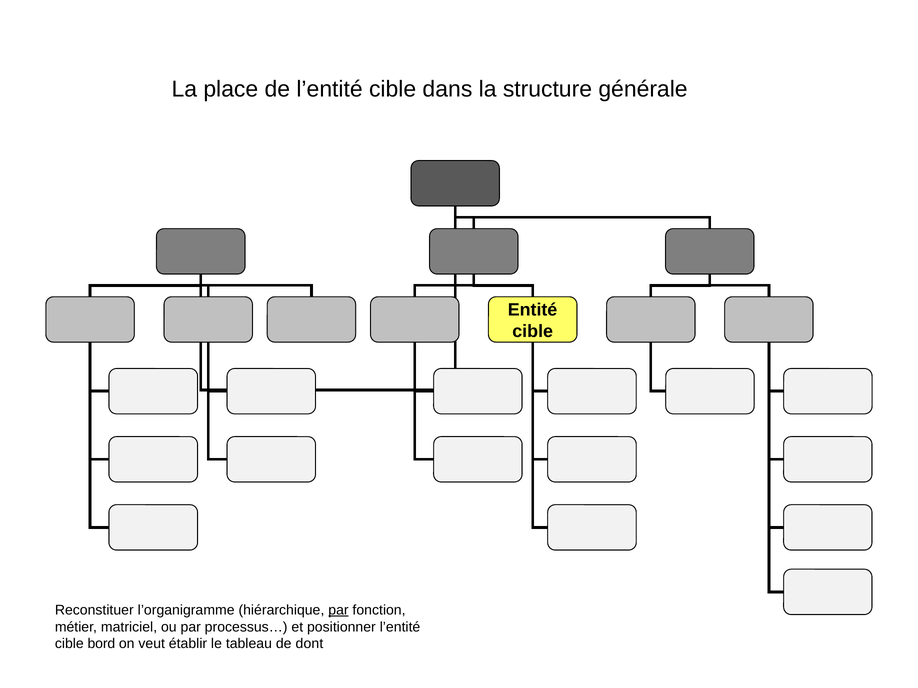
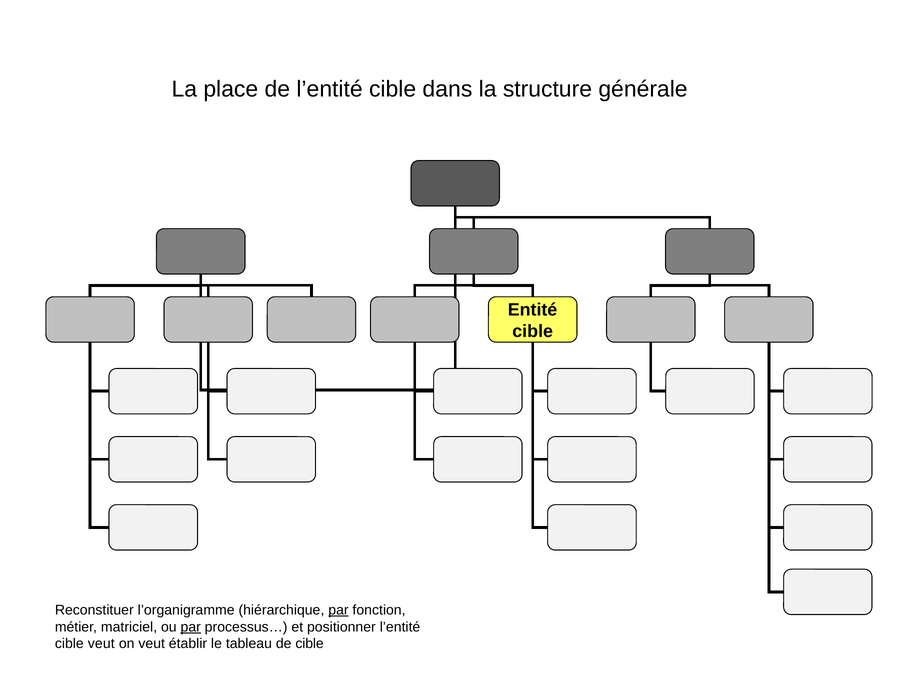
par underline: none -> present (191, 627)
cible bord: bord -> veut (101, 644)
de dont: dont -> cible (310, 644)
